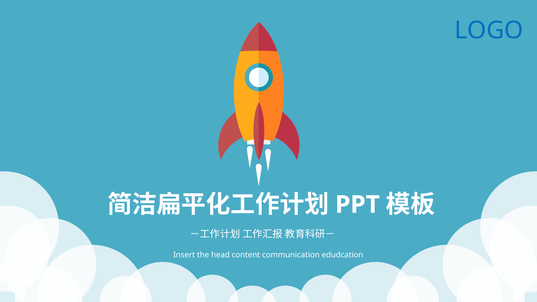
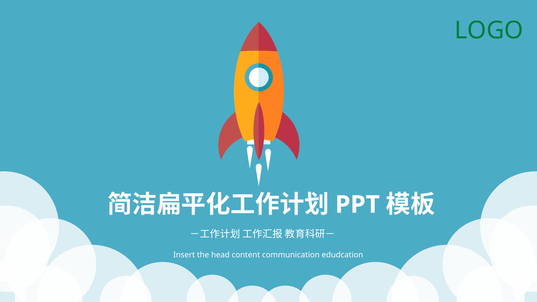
LOGO colour: blue -> green (489, 30)
